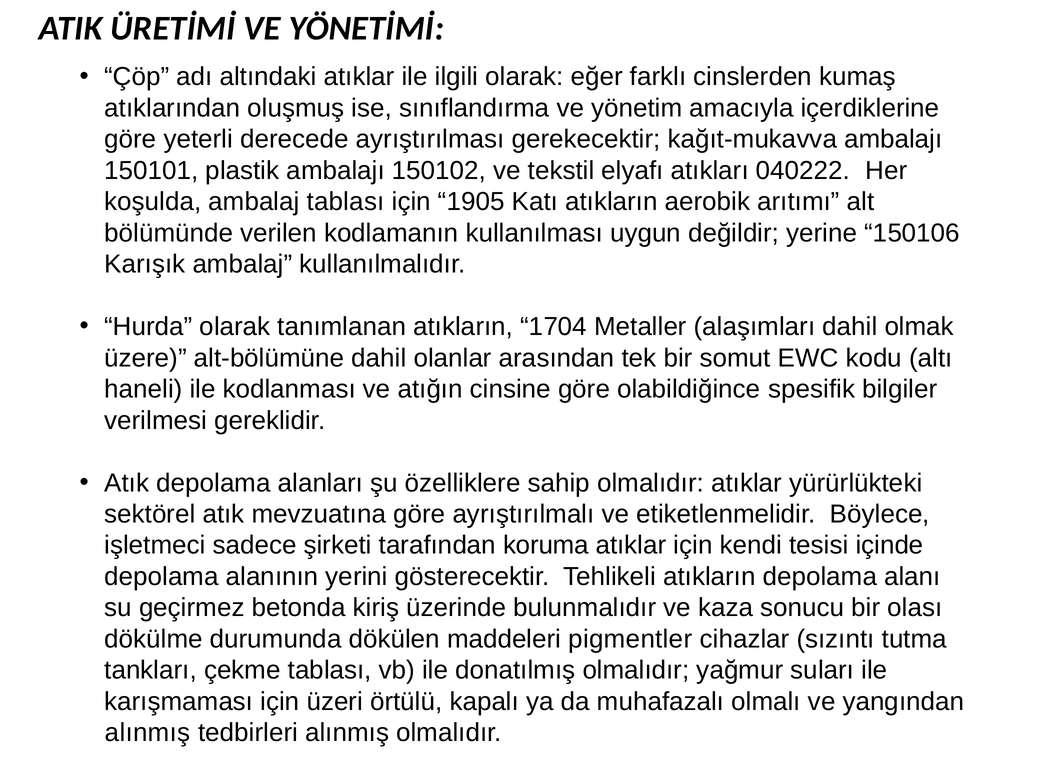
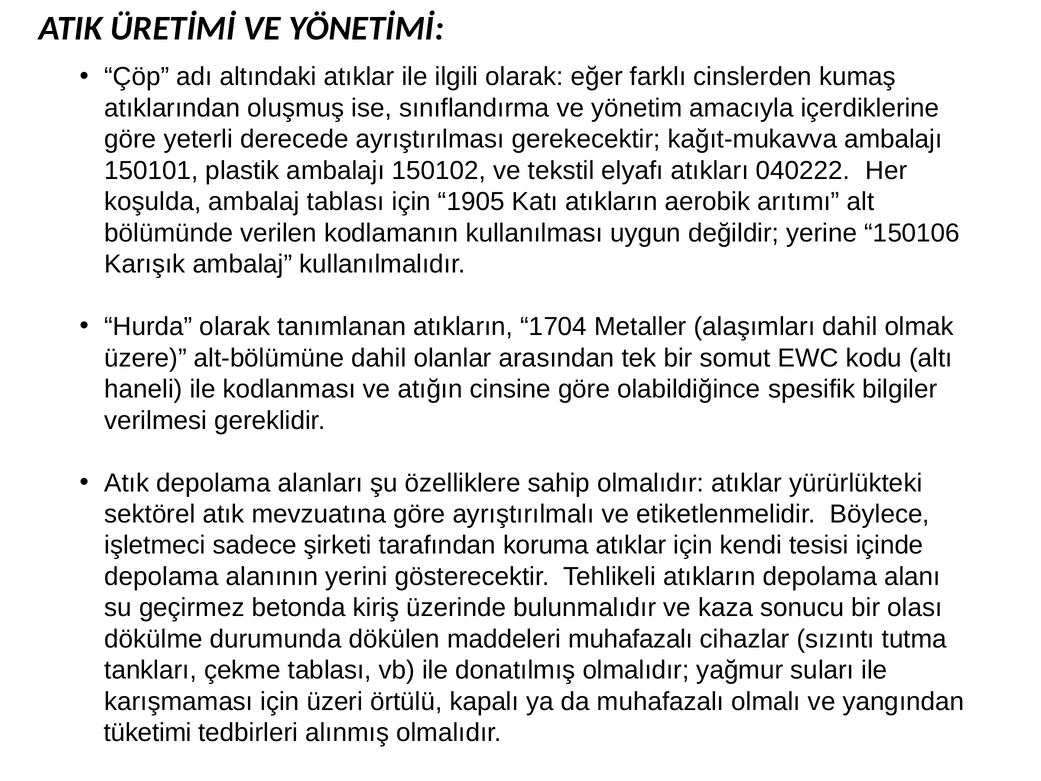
maddeleri pigmentler: pigmentler -> muhafazalı (631, 639)
alınmış: alınmış -> tüketimi (148, 733)
